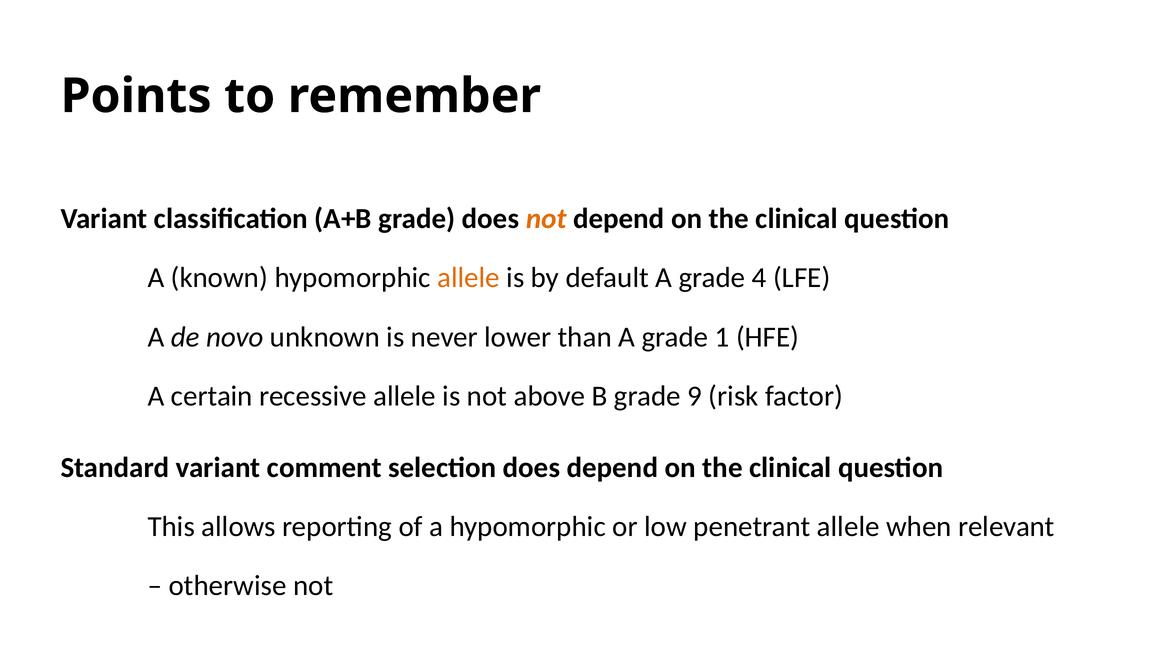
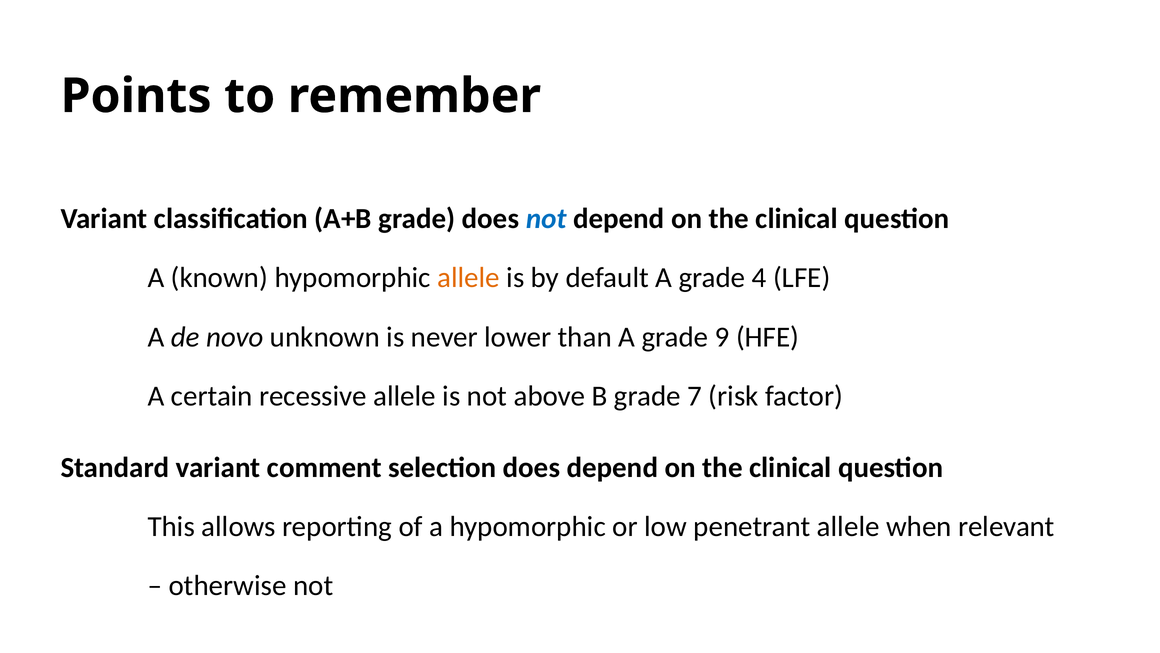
not colour: orange -> blue (546, 218)
1: 1 -> 9 (722, 337)
9: 9 -> 7 (695, 396)
